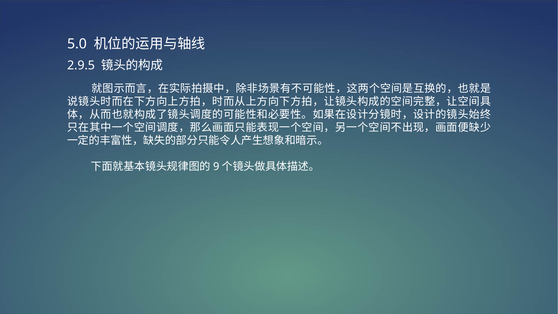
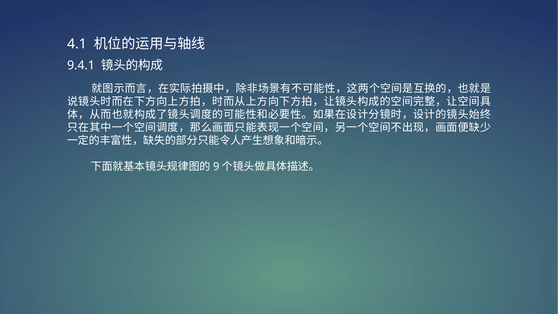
5.0: 5.0 -> 4.1 (77, 44)
2.9.5: 2.9.5 -> 9.4.1 (81, 66)
